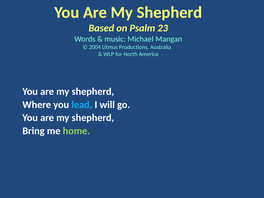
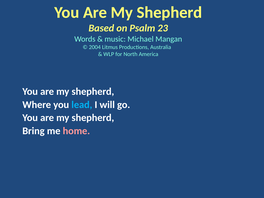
home colour: light green -> pink (76, 131)
